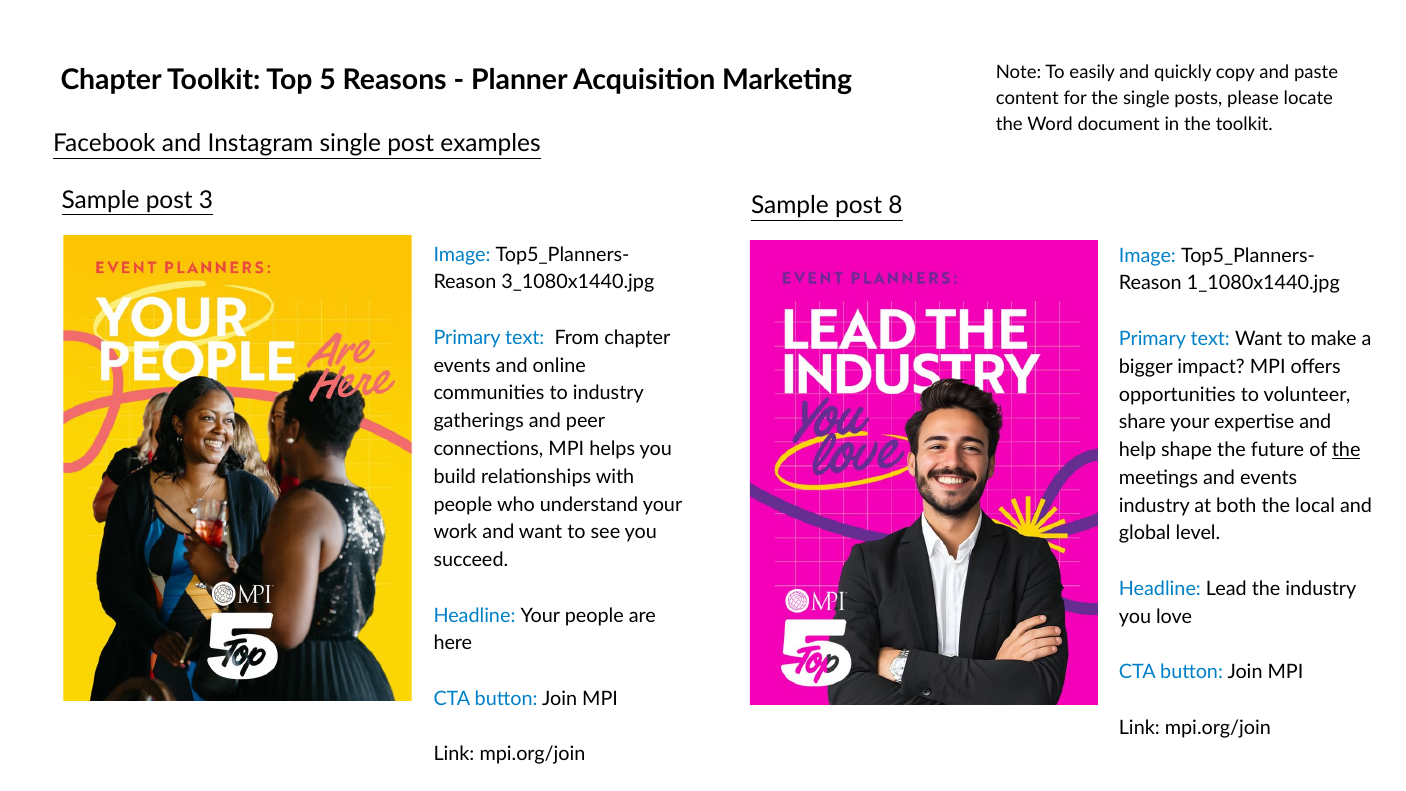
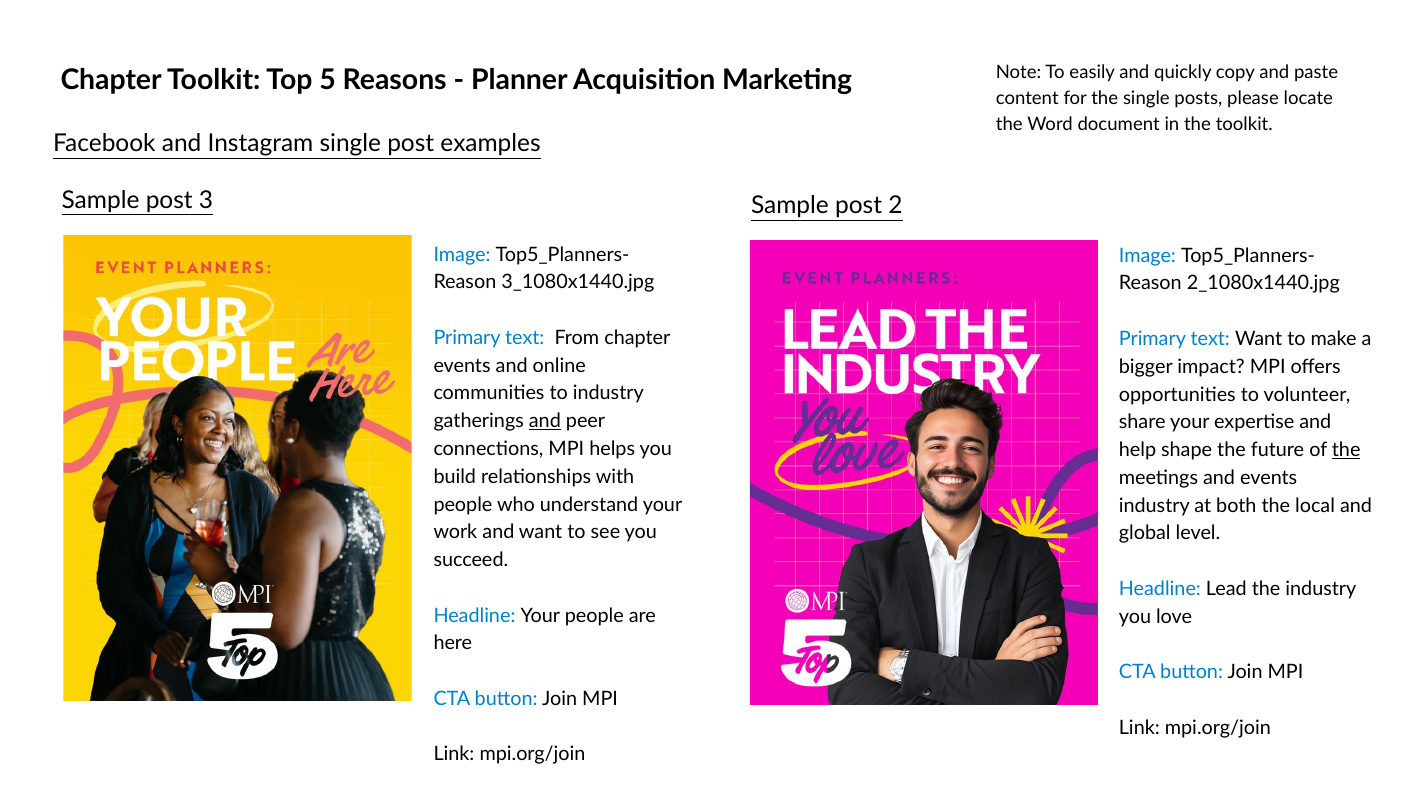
8: 8 -> 2 (895, 206)
1_1080x1440.jpg: 1_1080x1440.jpg -> 2_1080x1440.jpg (1263, 283)
and underline: none -> present (545, 421)
